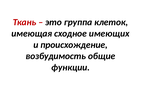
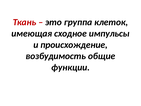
имеющих: имеющих -> импульсы (109, 33)
